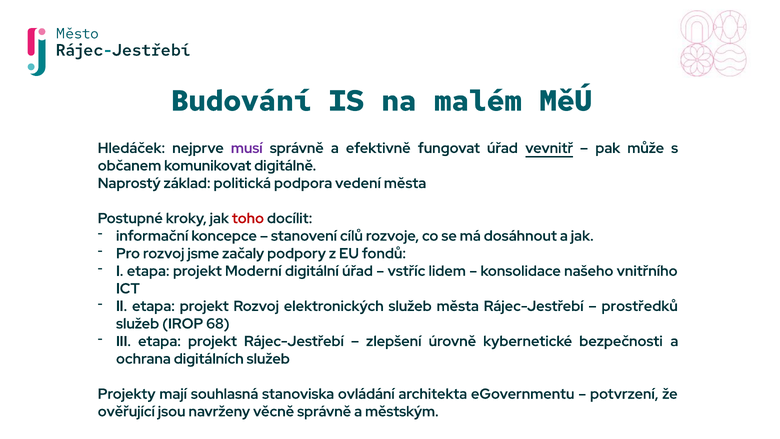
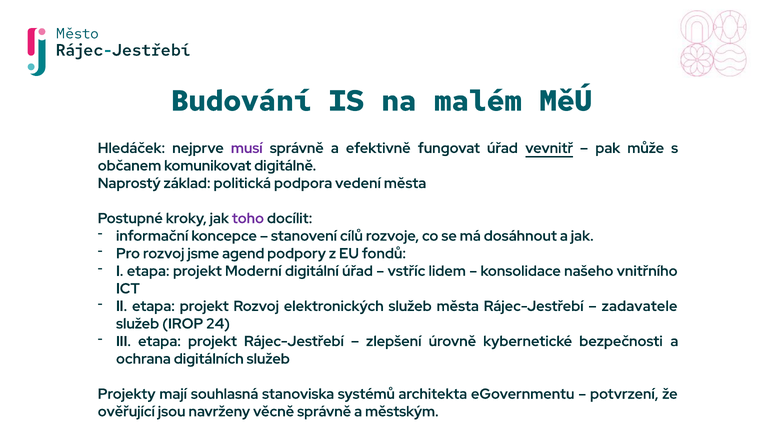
toho colour: red -> purple (248, 218)
začaly: začaly -> agend (243, 253)
prostředků: prostředků -> zadavatele (640, 306)
68: 68 -> 24 (218, 324)
ovládání: ovládání -> systémů (366, 394)
